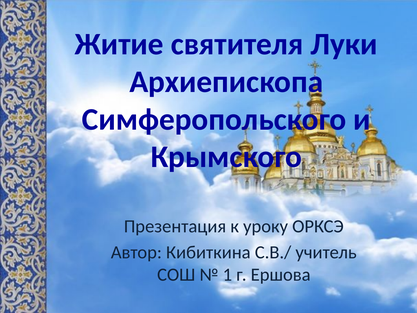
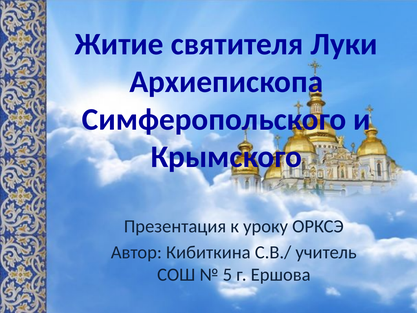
1: 1 -> 5 (227, 275)
